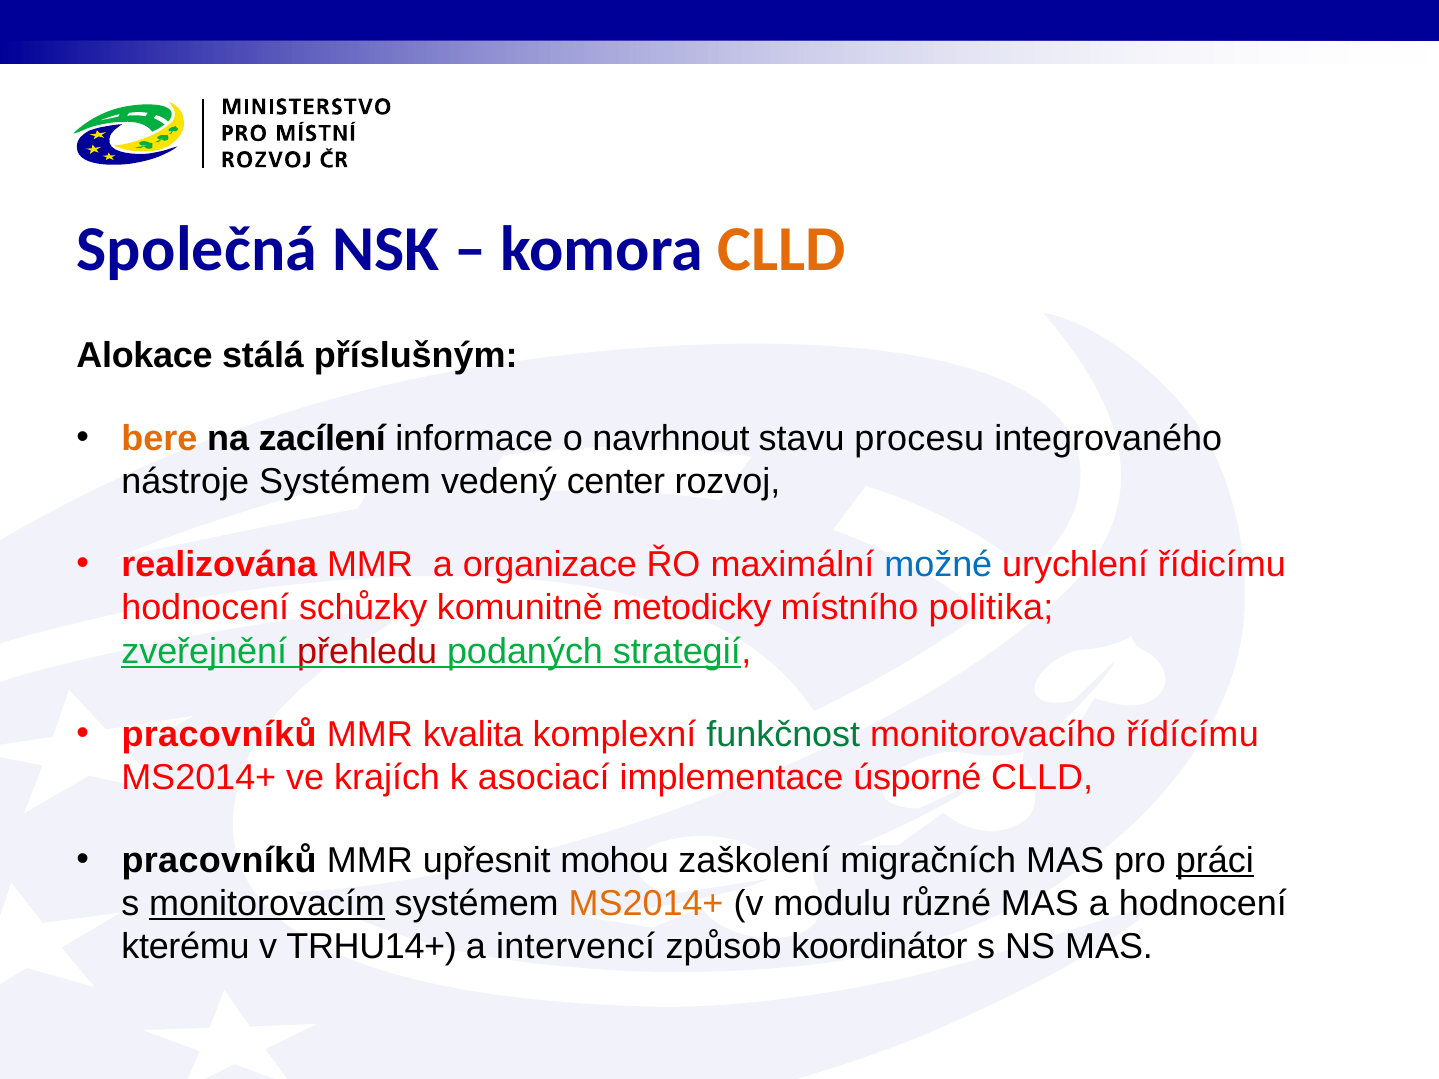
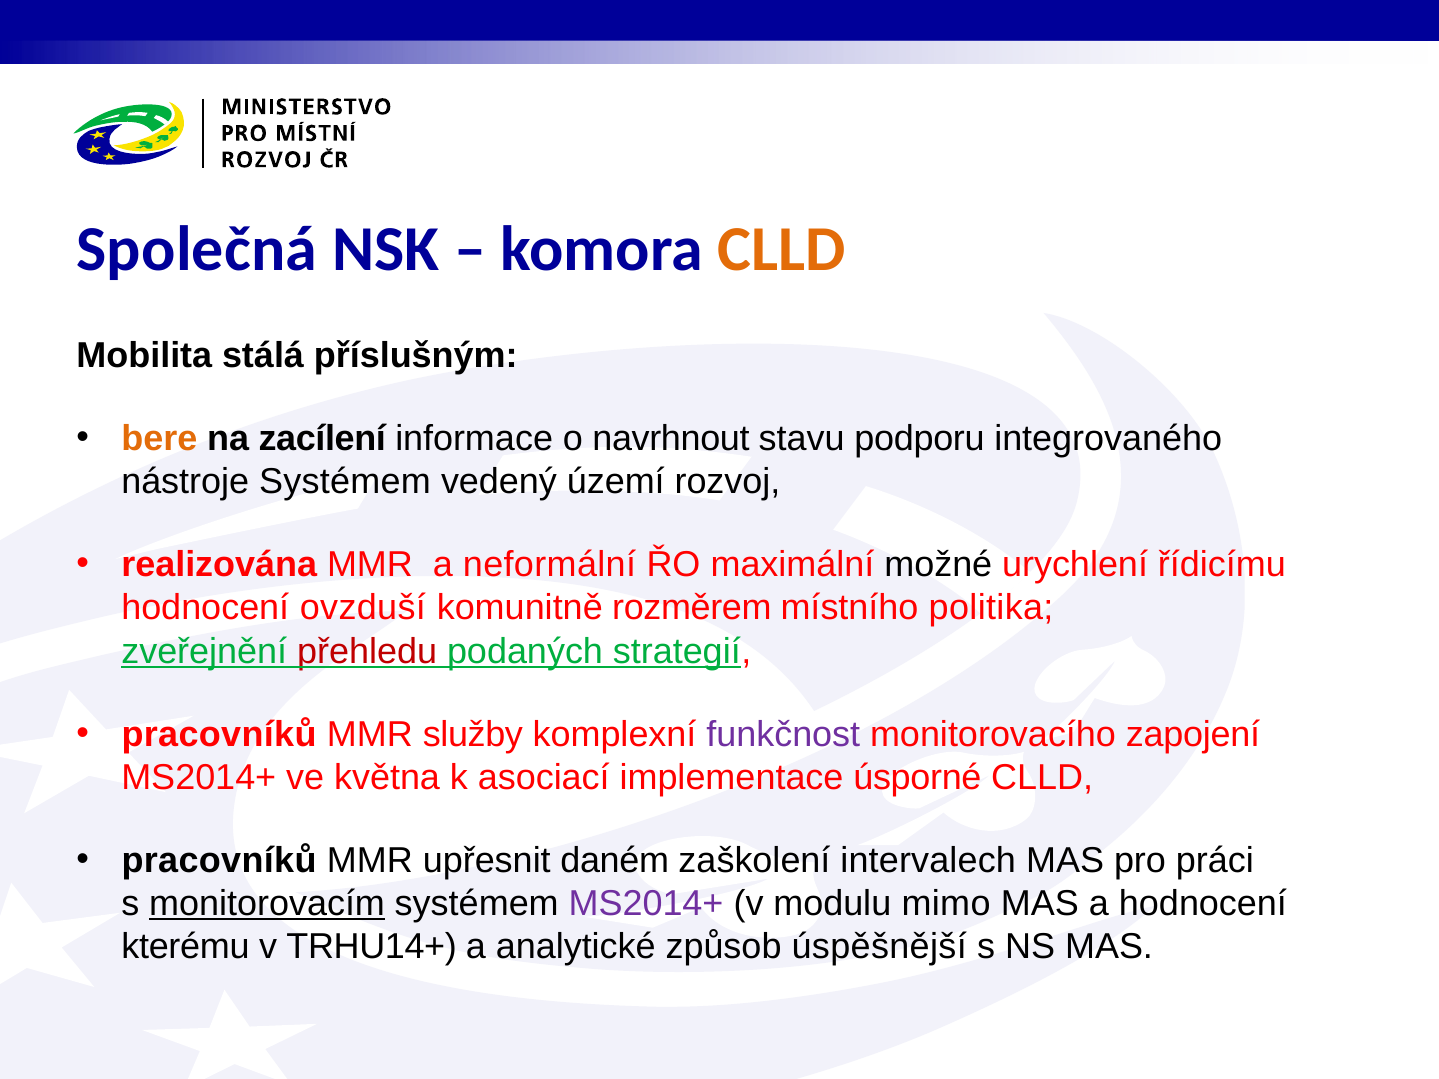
Alokace: Alokace -> Mobilita (144, 356)
procesu: procesu -> podporu (920, 439)
center: center -> území (616, 482)
organizace: organizace -> neformální (550, 565)
možné colour: blue -> black (938, 565)
schůzky: schůzky -> ovzduší (363, 608)
metodicky: metodicky -> rozměrem (692, 608)
kvalita: kvalita -> služby (473, 735)
funkčnost colour: green -> purple (783, 735)
řídícímu: řídícímu -> zapojení (1193, 735)
krajích: krajích -> května (387, 778)
mohou: mohou -> daném (615, 861)
migračních: migračních -> intervalech (928, 861)
práci underline: present -> none (1215, 861)
MS2014+ colour: orange -> purple (646, 904)
různé: různé -> mimo (946, 904)
intervencí: intervencí -> analytické (576, 947)
koordinátor: koordinátor -> úspěšnější (879, 947)
